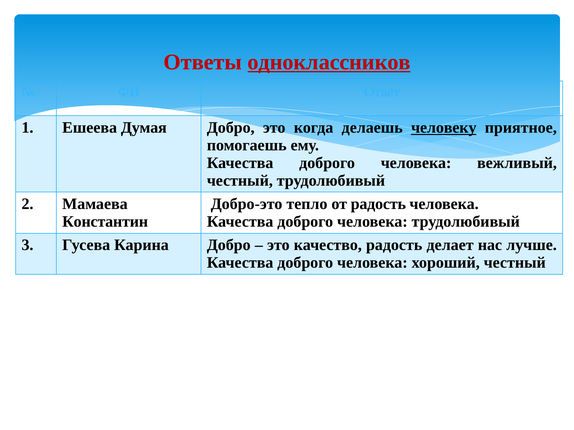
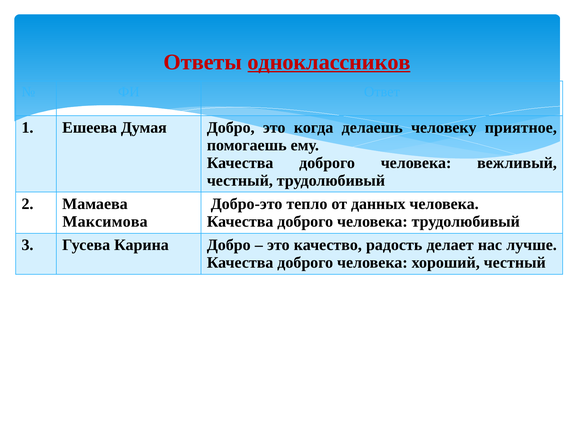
человеку underline: present -> none (444, 128)
от радость: радость -> данных (378, 204)
Константин: Константин -> Максимова (105, 222)
